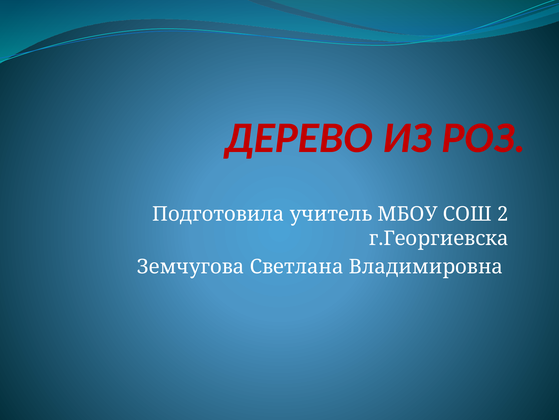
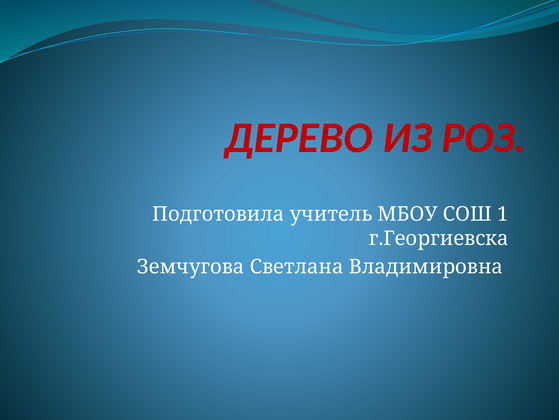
2: 2 -> 1 (503, 214)
